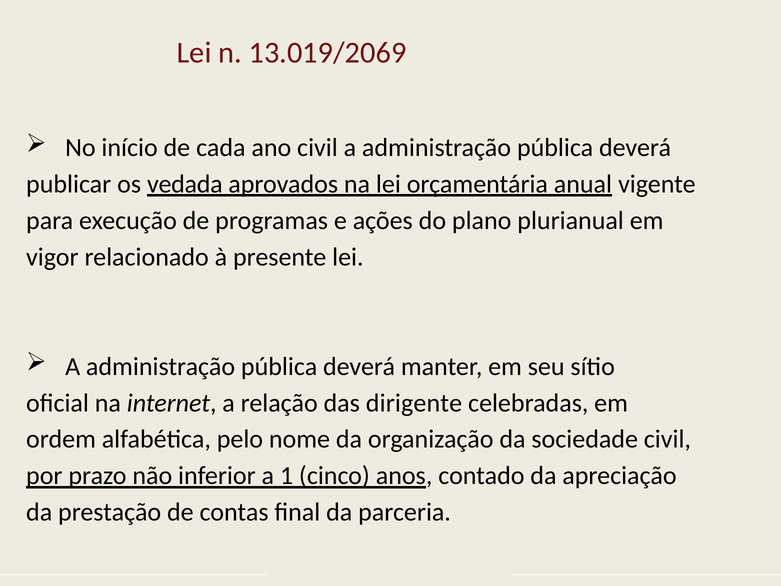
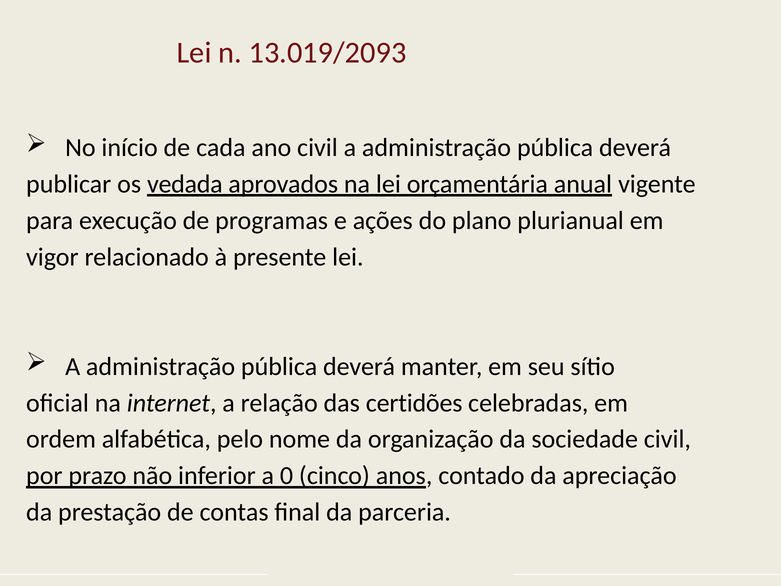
13.019/2069: 13.019/2069 -> 13.019/2093 (328, 53)
dirigente: dirigente -> certidões (414, 403)
1: 1 -> 0 (287, 476)
